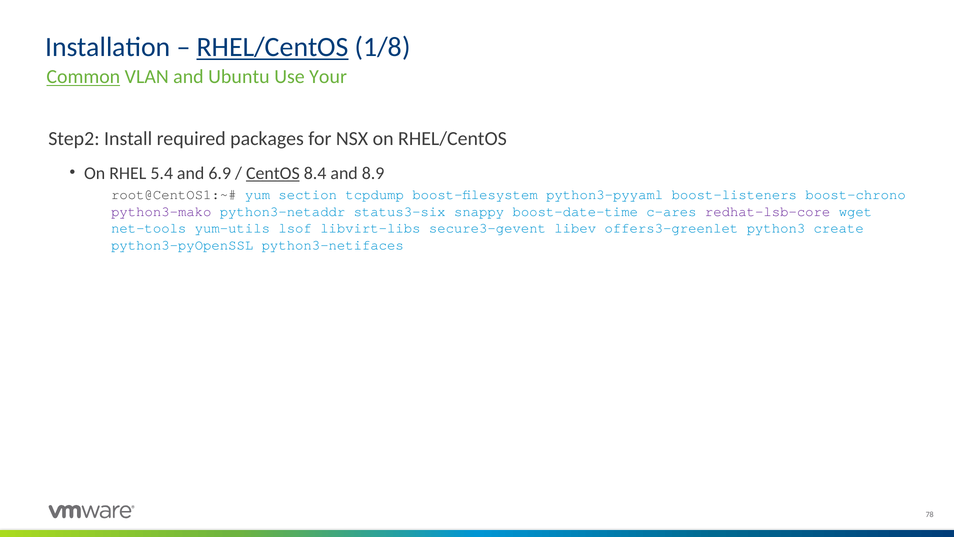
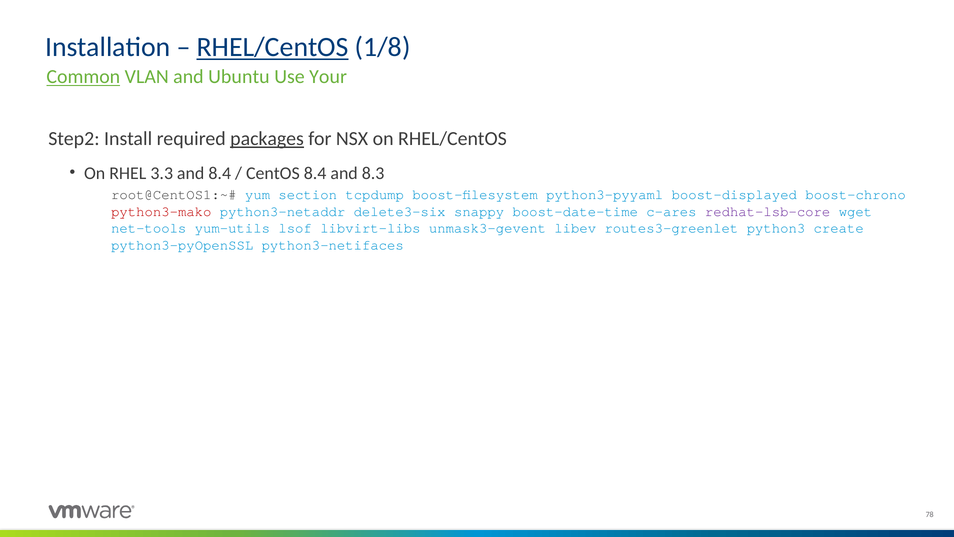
packages underline: none -> present (267, 139)
5.4: 5.4 -> 3.3 (162, 173)
and 6.9: 6.9 -> 8.4 (220, 173)
CentOS underline: present -> none (273, 173)
8.9: 8.9 -> 8.3 (373, 173)
boost-listeners: boost-listeners -> boost-displayed (734, 195)
python3-mako colour: purple -> red (161, 212)
status3-six: status3-six -> delete3-six (400, 212)
secure3-gevent: secure3-gevent -> unmask3-gevent (487, 228)
offers3-greenlet: offers3-greenlet -> routes3-greenlet (671, 228)
